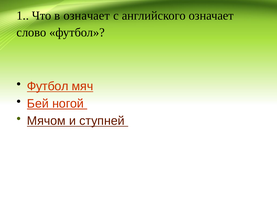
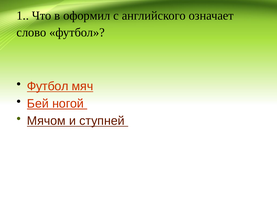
в означает: означает -> оформил (87, 16)
